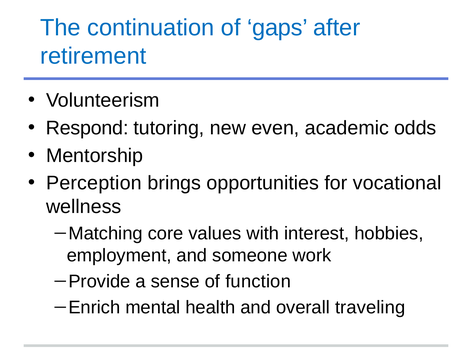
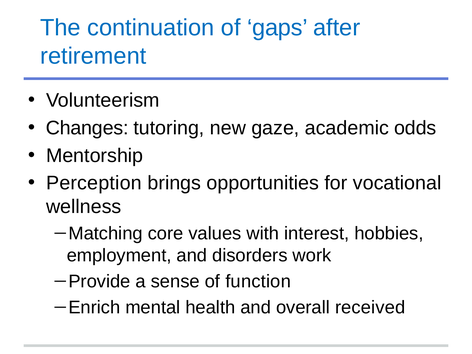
Respond: Respond -> Changes (87, 128)
even: even -> gaze (275, 128)
someone: someone -> disorders (250, 255)
traveling: traveling -> received (370, 307)
